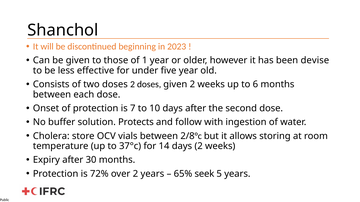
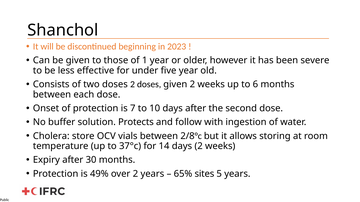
devise: devise -> severe (315, 61)
72%: 72% -> 49% (99, 174)
seek: seek -> sites (204, 174)
